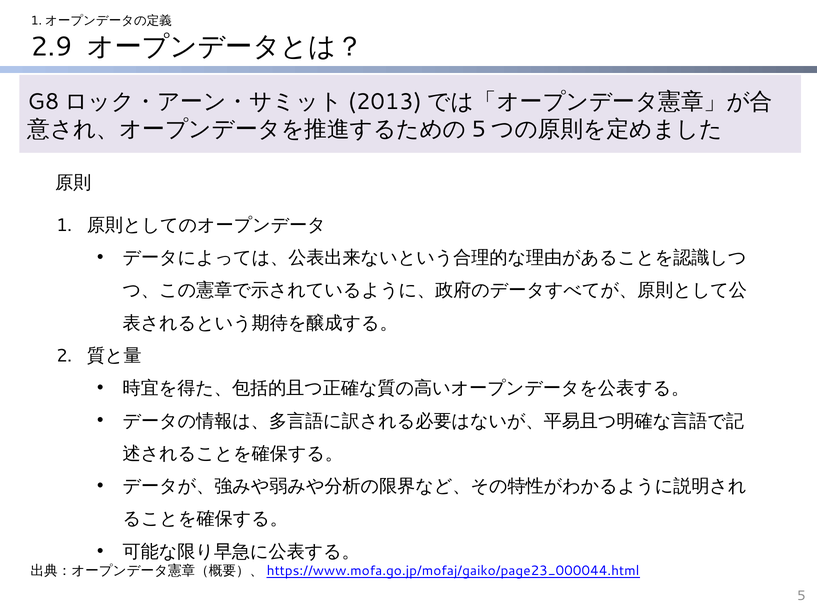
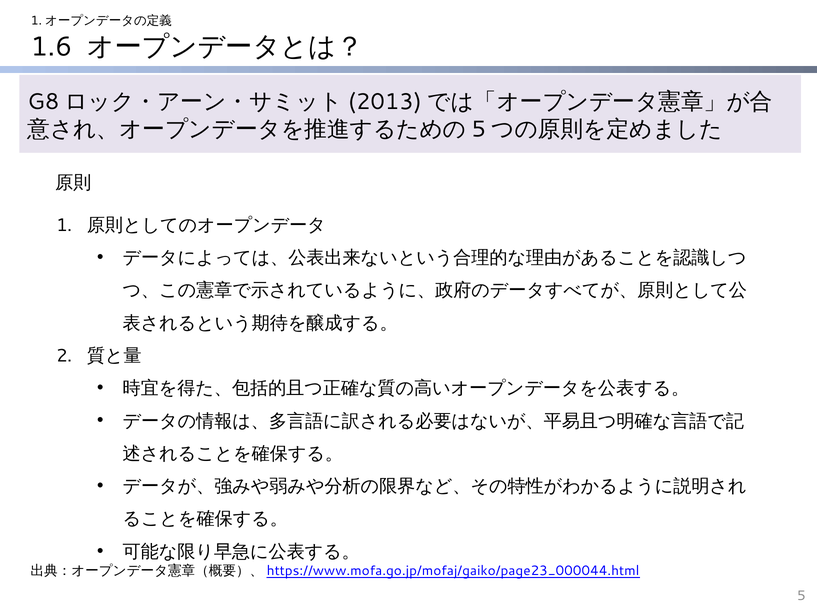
2.9: 2.9 -> 1.6 (52, 47)
